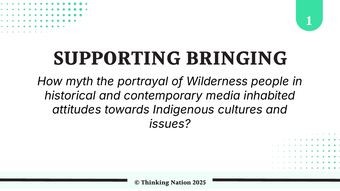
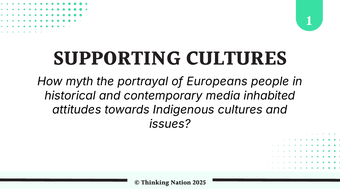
SUPPORTING BRINGING: BRINGING -> CULTURES (236, 59)
Wilderness: Wilderness -> Europeans (217, 82)
